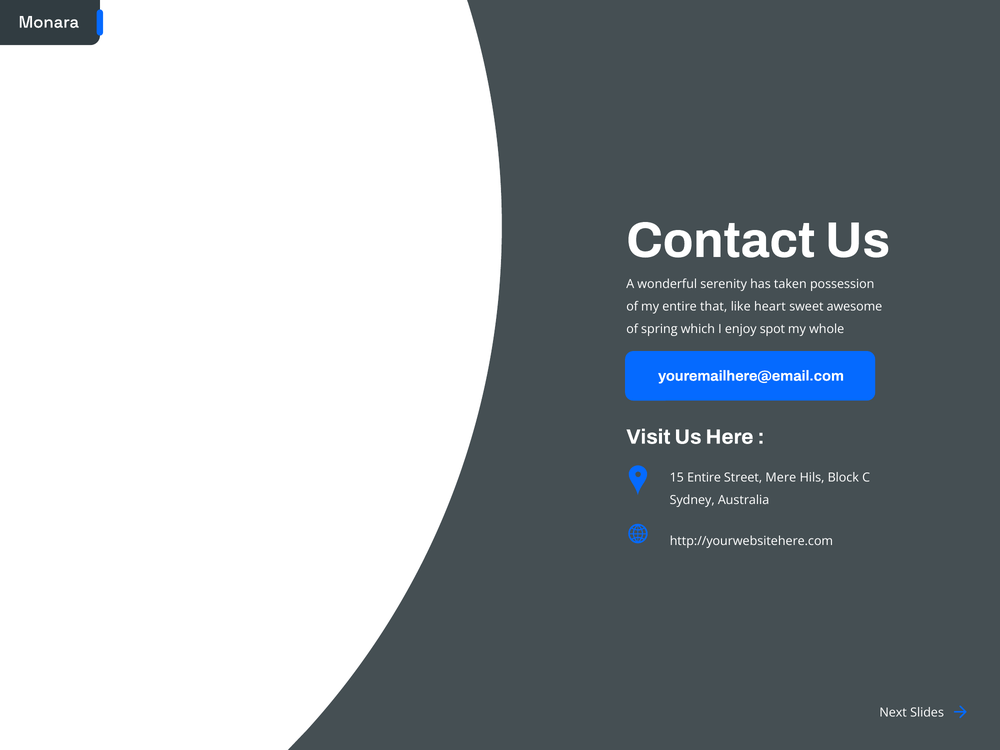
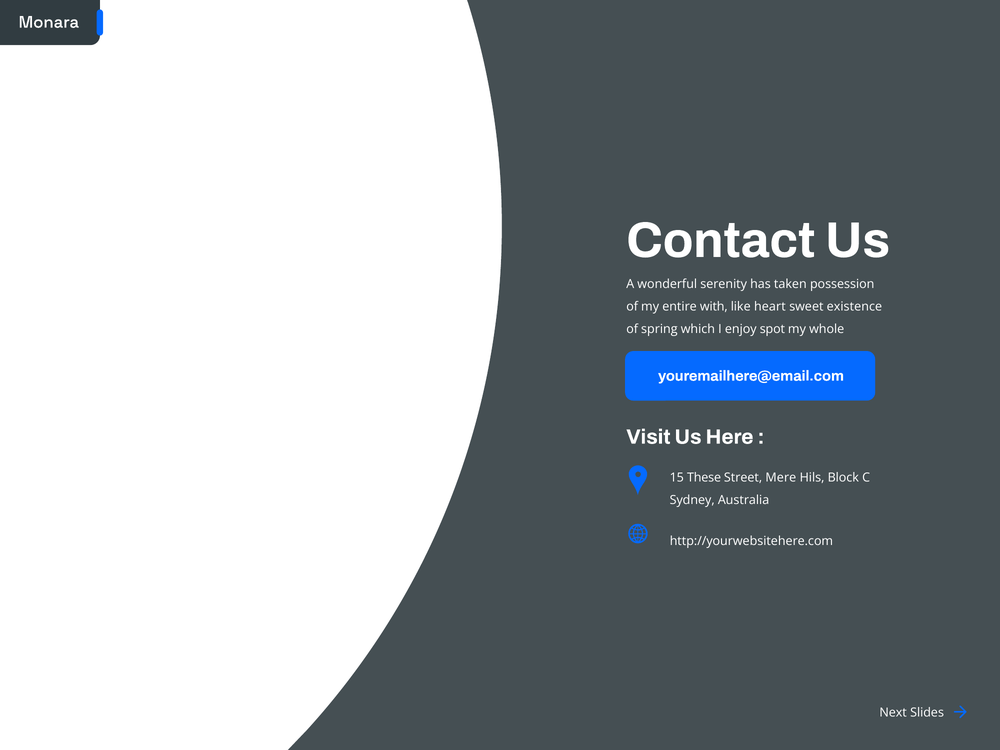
that: that -> with (714, 307)
awesome: awesome -> existence (854, 307)
15 Entire: Entire -> These (704, 478)
